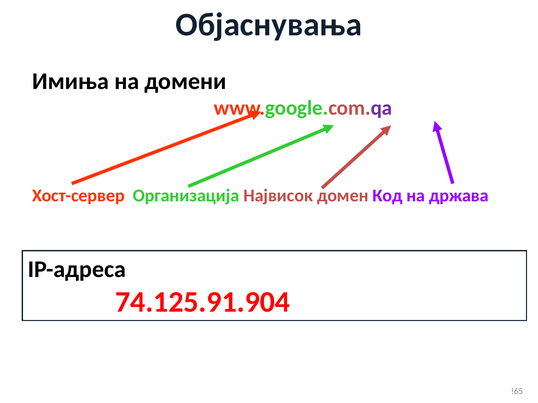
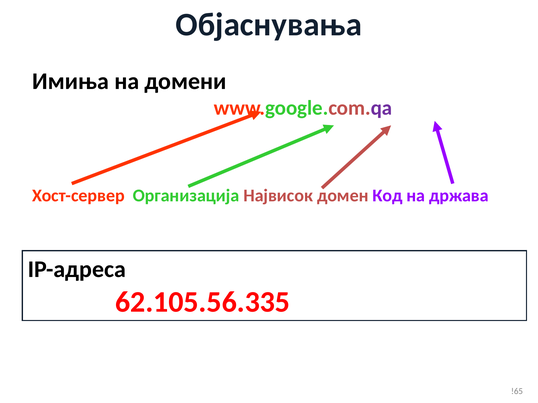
74.125.91.904: 74.125.91.904 -> 62.105.56.335 (203, 302)
